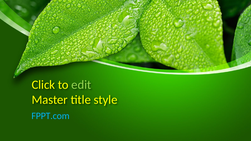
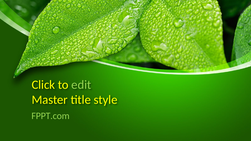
FPPT.com colour: light blue -> light green (50, 116)
